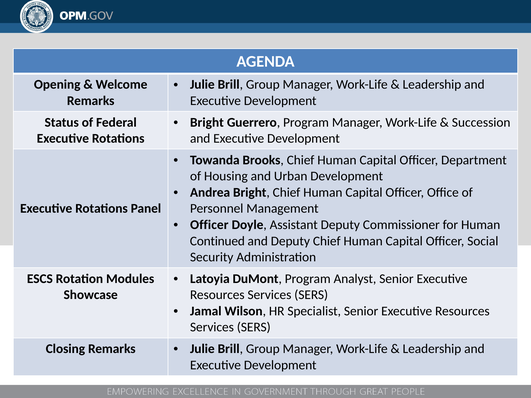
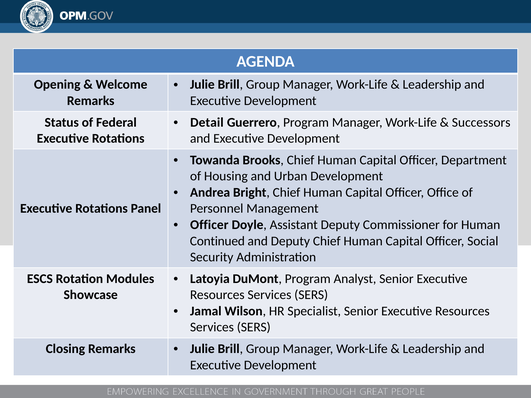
Bright: Bright -> Detail (207, 122)
Succession: Succession -> Successors (481, 122)
